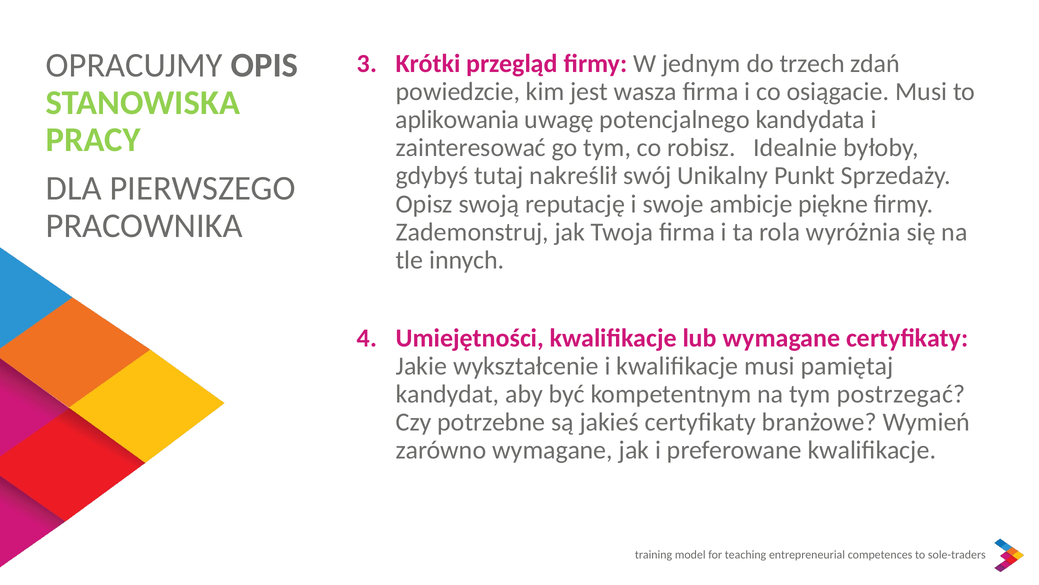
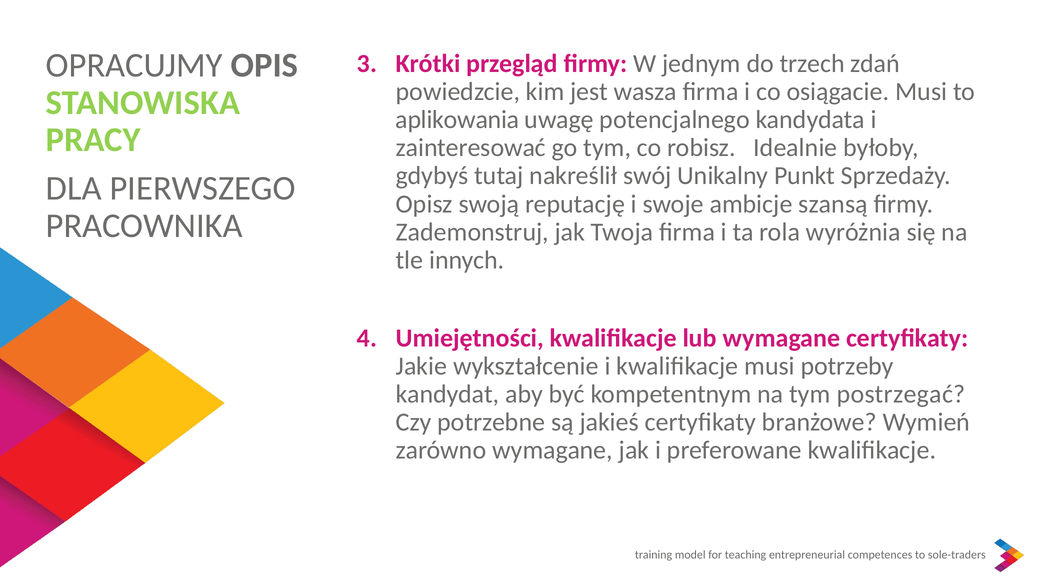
piękne: piękne -> szansą (833, 204)
pamiętaj: pamiętaj -> potrzeby (847, 366)
